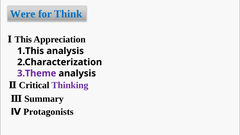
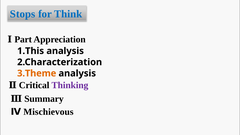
Were: Were -> Stops (23, 14)
This: This -> Part (23, 39)
3.Theme colour: purple -> orange (37, 73)
Protagonists: Protagonists -> Mischievous (48, 112)
